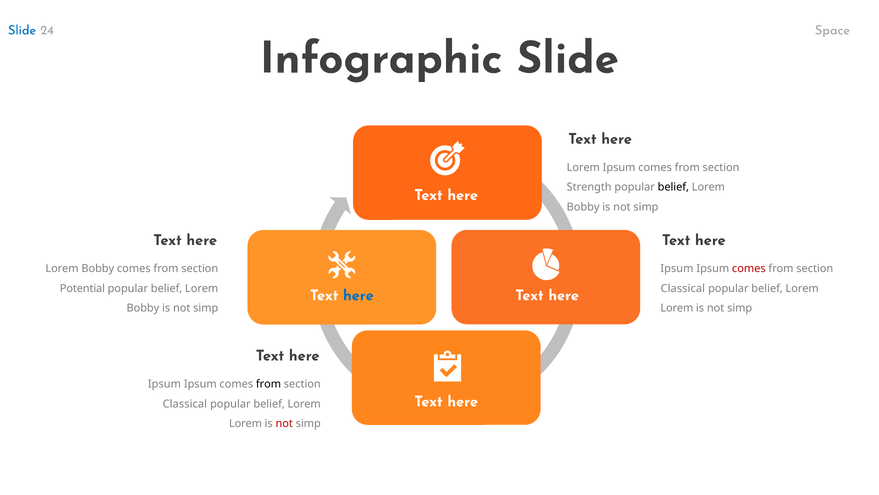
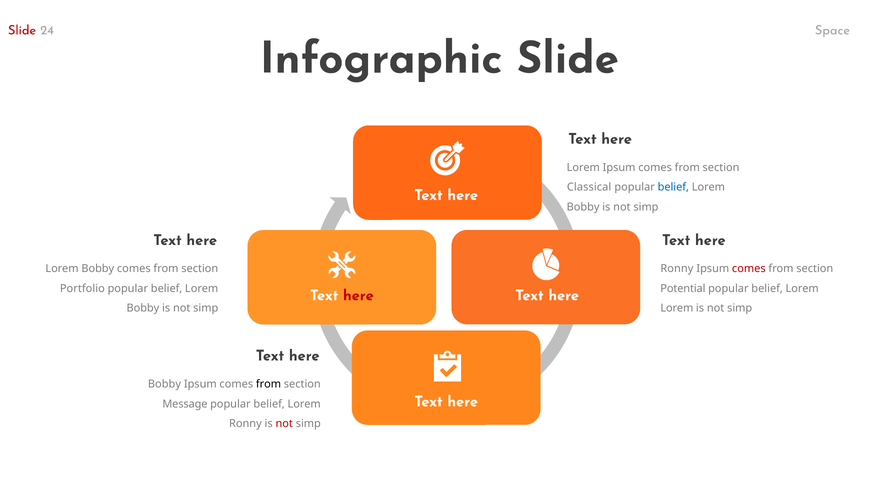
Slide colour: blue -> red (22, 30)
Strength: Strength -> Classical (589, 187)
belief colour: black -> blue (673, 187)
Ipsum: Ipsum -> Ronny (677, 268)
Potential: Potential -> Portfolio (82, 288)
Classical: Classical -> Potential (683, 288)
here colour: blue -> red (358, 295)
Ipsum: Ipsum -> Bobby (164, 384)
Classical: Classical -> Message (185, 404)
Lorem: Lorem -> Ronny (245, 423)
